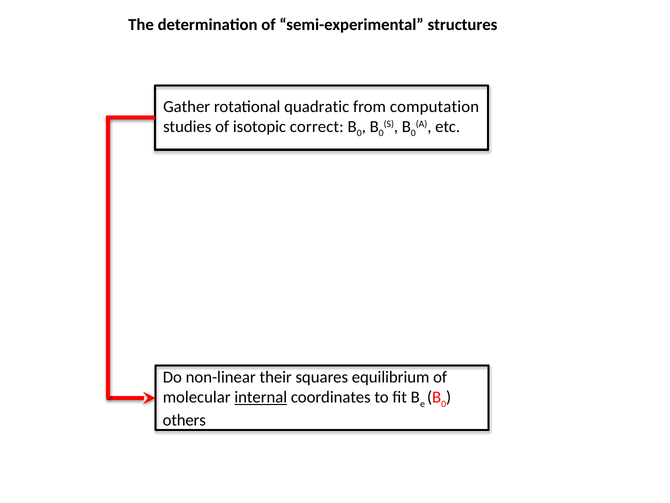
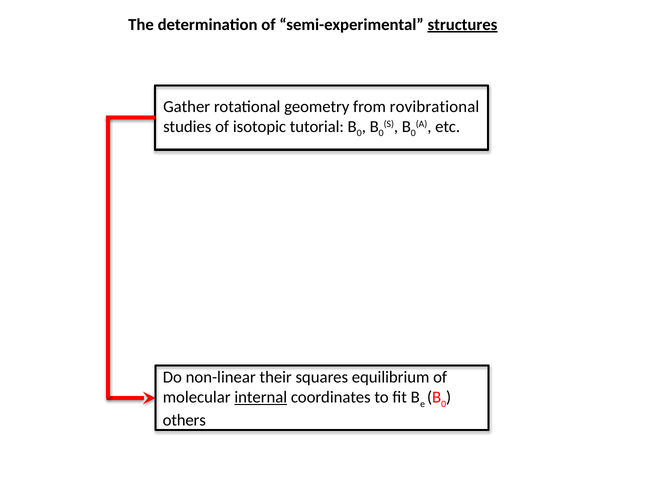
structures underline: none -> present (462, 25)
quadratic: quadratic -> geometry (317, 106)
computation: computation -> rovibrational (435, 106)
correct: correct -> tutorial (317, 126)
